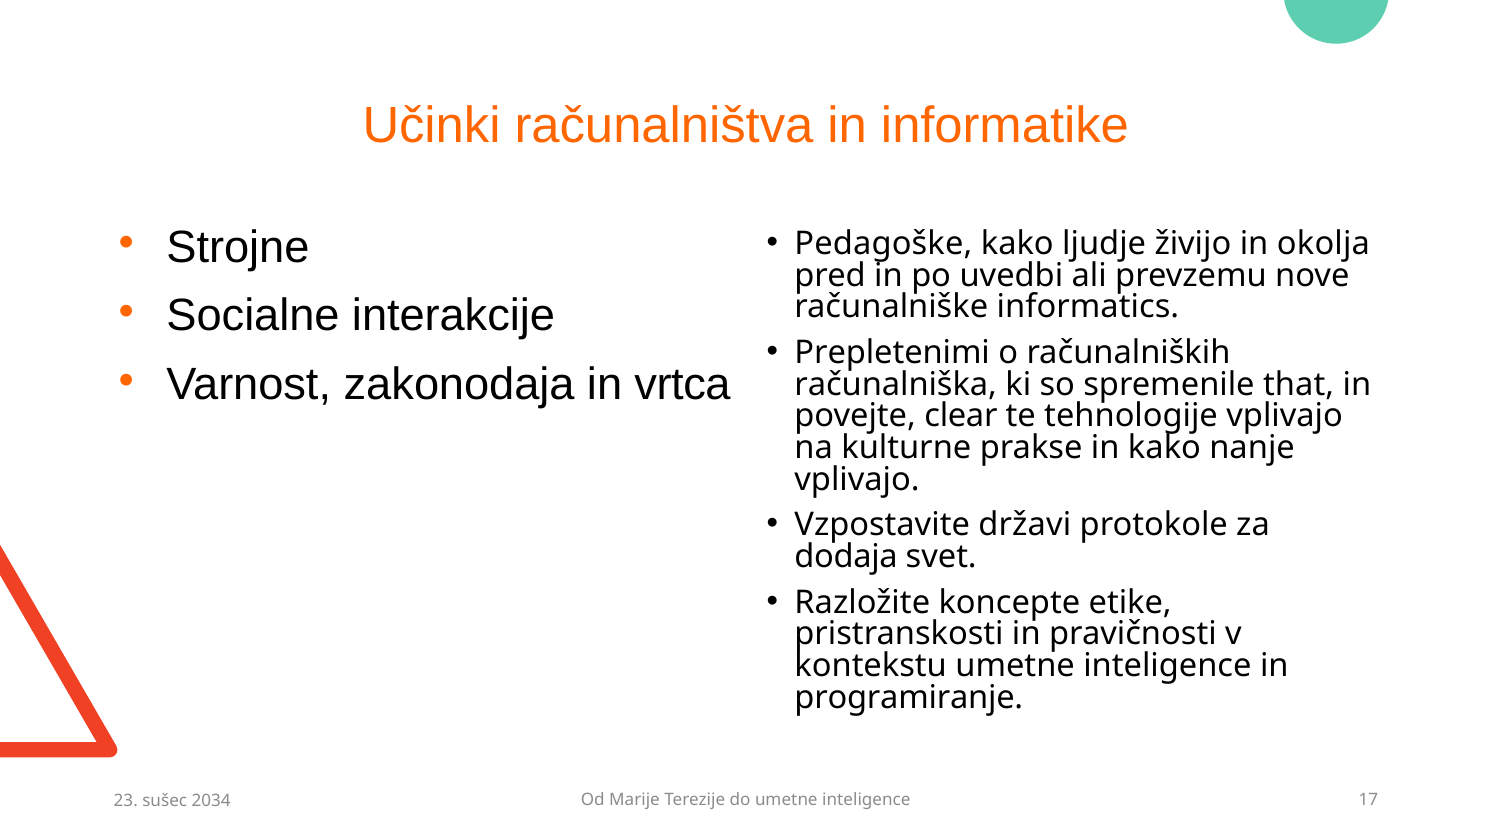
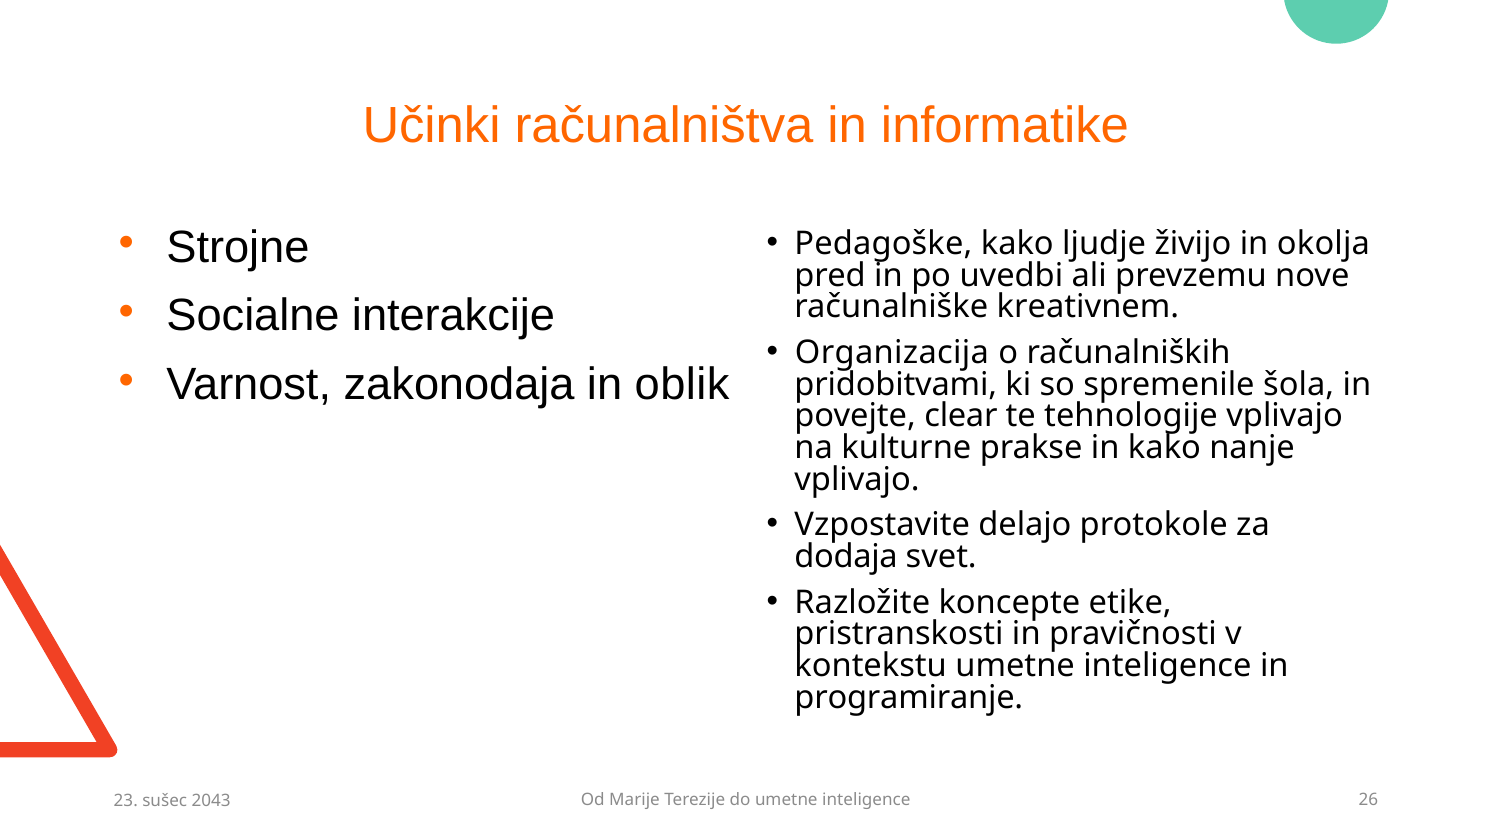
informatics: informatics -> kreativnem (1088, 307)
Prepletenimi: Prepletenimi -> Organizacija (892, 353)
vrtca: vrtca -> oblik (682, 385)
računalniška: računalniška -> pridobitvami (896, 384)
that: that -> šola (1299, 384)
državi: državi -> delajo (1025, 525)
17: 17 -> 26 (1368, 800)
2034: 2034 -> 2043 (211, 801)
